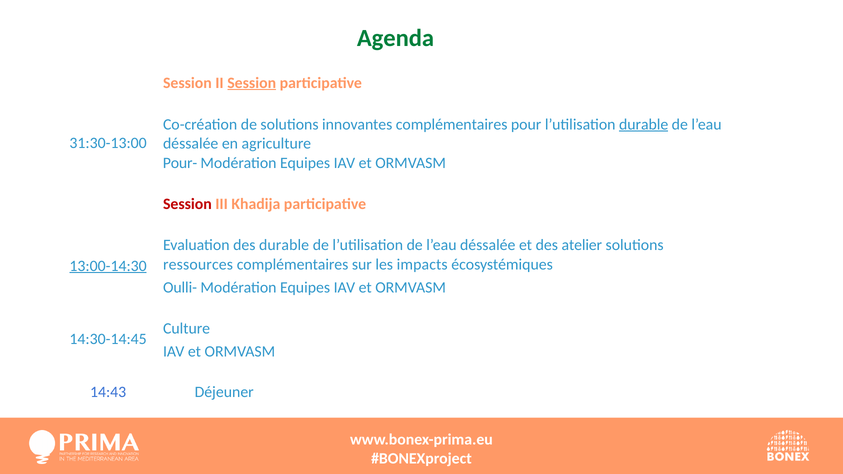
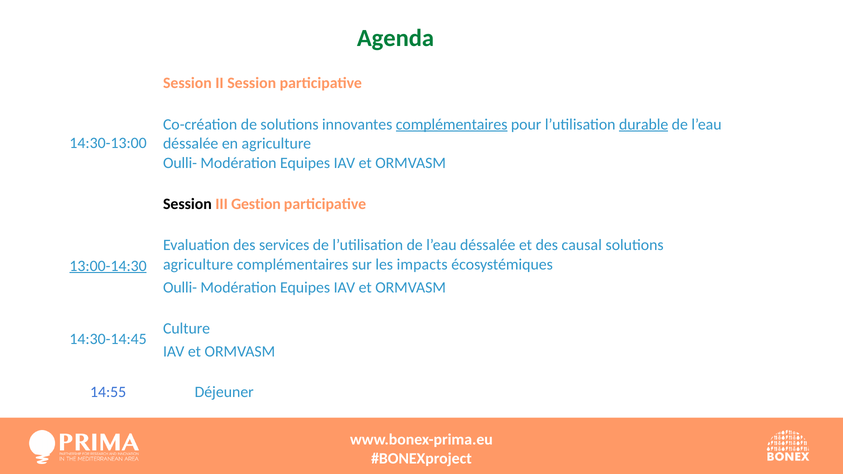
Session underline: present -> none (252, 83)
complémentaires underline: none -> present (452, 124)
31:30-13:00: 31:30-13:00 -> 14:30-13:00 (108, 143)
Pour-: Pour- -> Oulli- (180, 163)
Session colour: red -> black (187, 204)
Khadija: Khadija -> Gestion (256, 204)
des durable: durable -> services (284, 245)
atelier: atelier -> causal (582, 245)
ressources: ressources -> agriculture (198, 265)
14:43: 14:43 -> 14:55 (108, 392)
